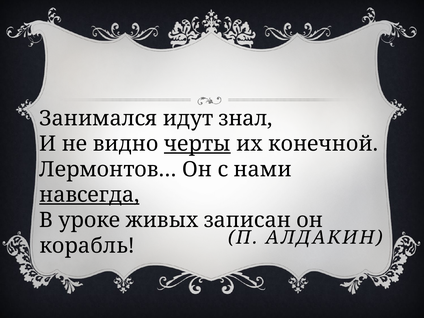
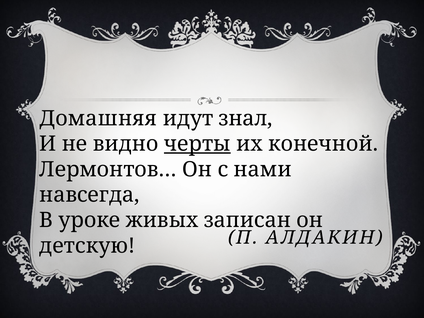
Занимался: Занимался -> Домашняя (98, 119)
навсегда underline: present -> none (89, 195)
корабль: корабль -> детскую (87, 246)
